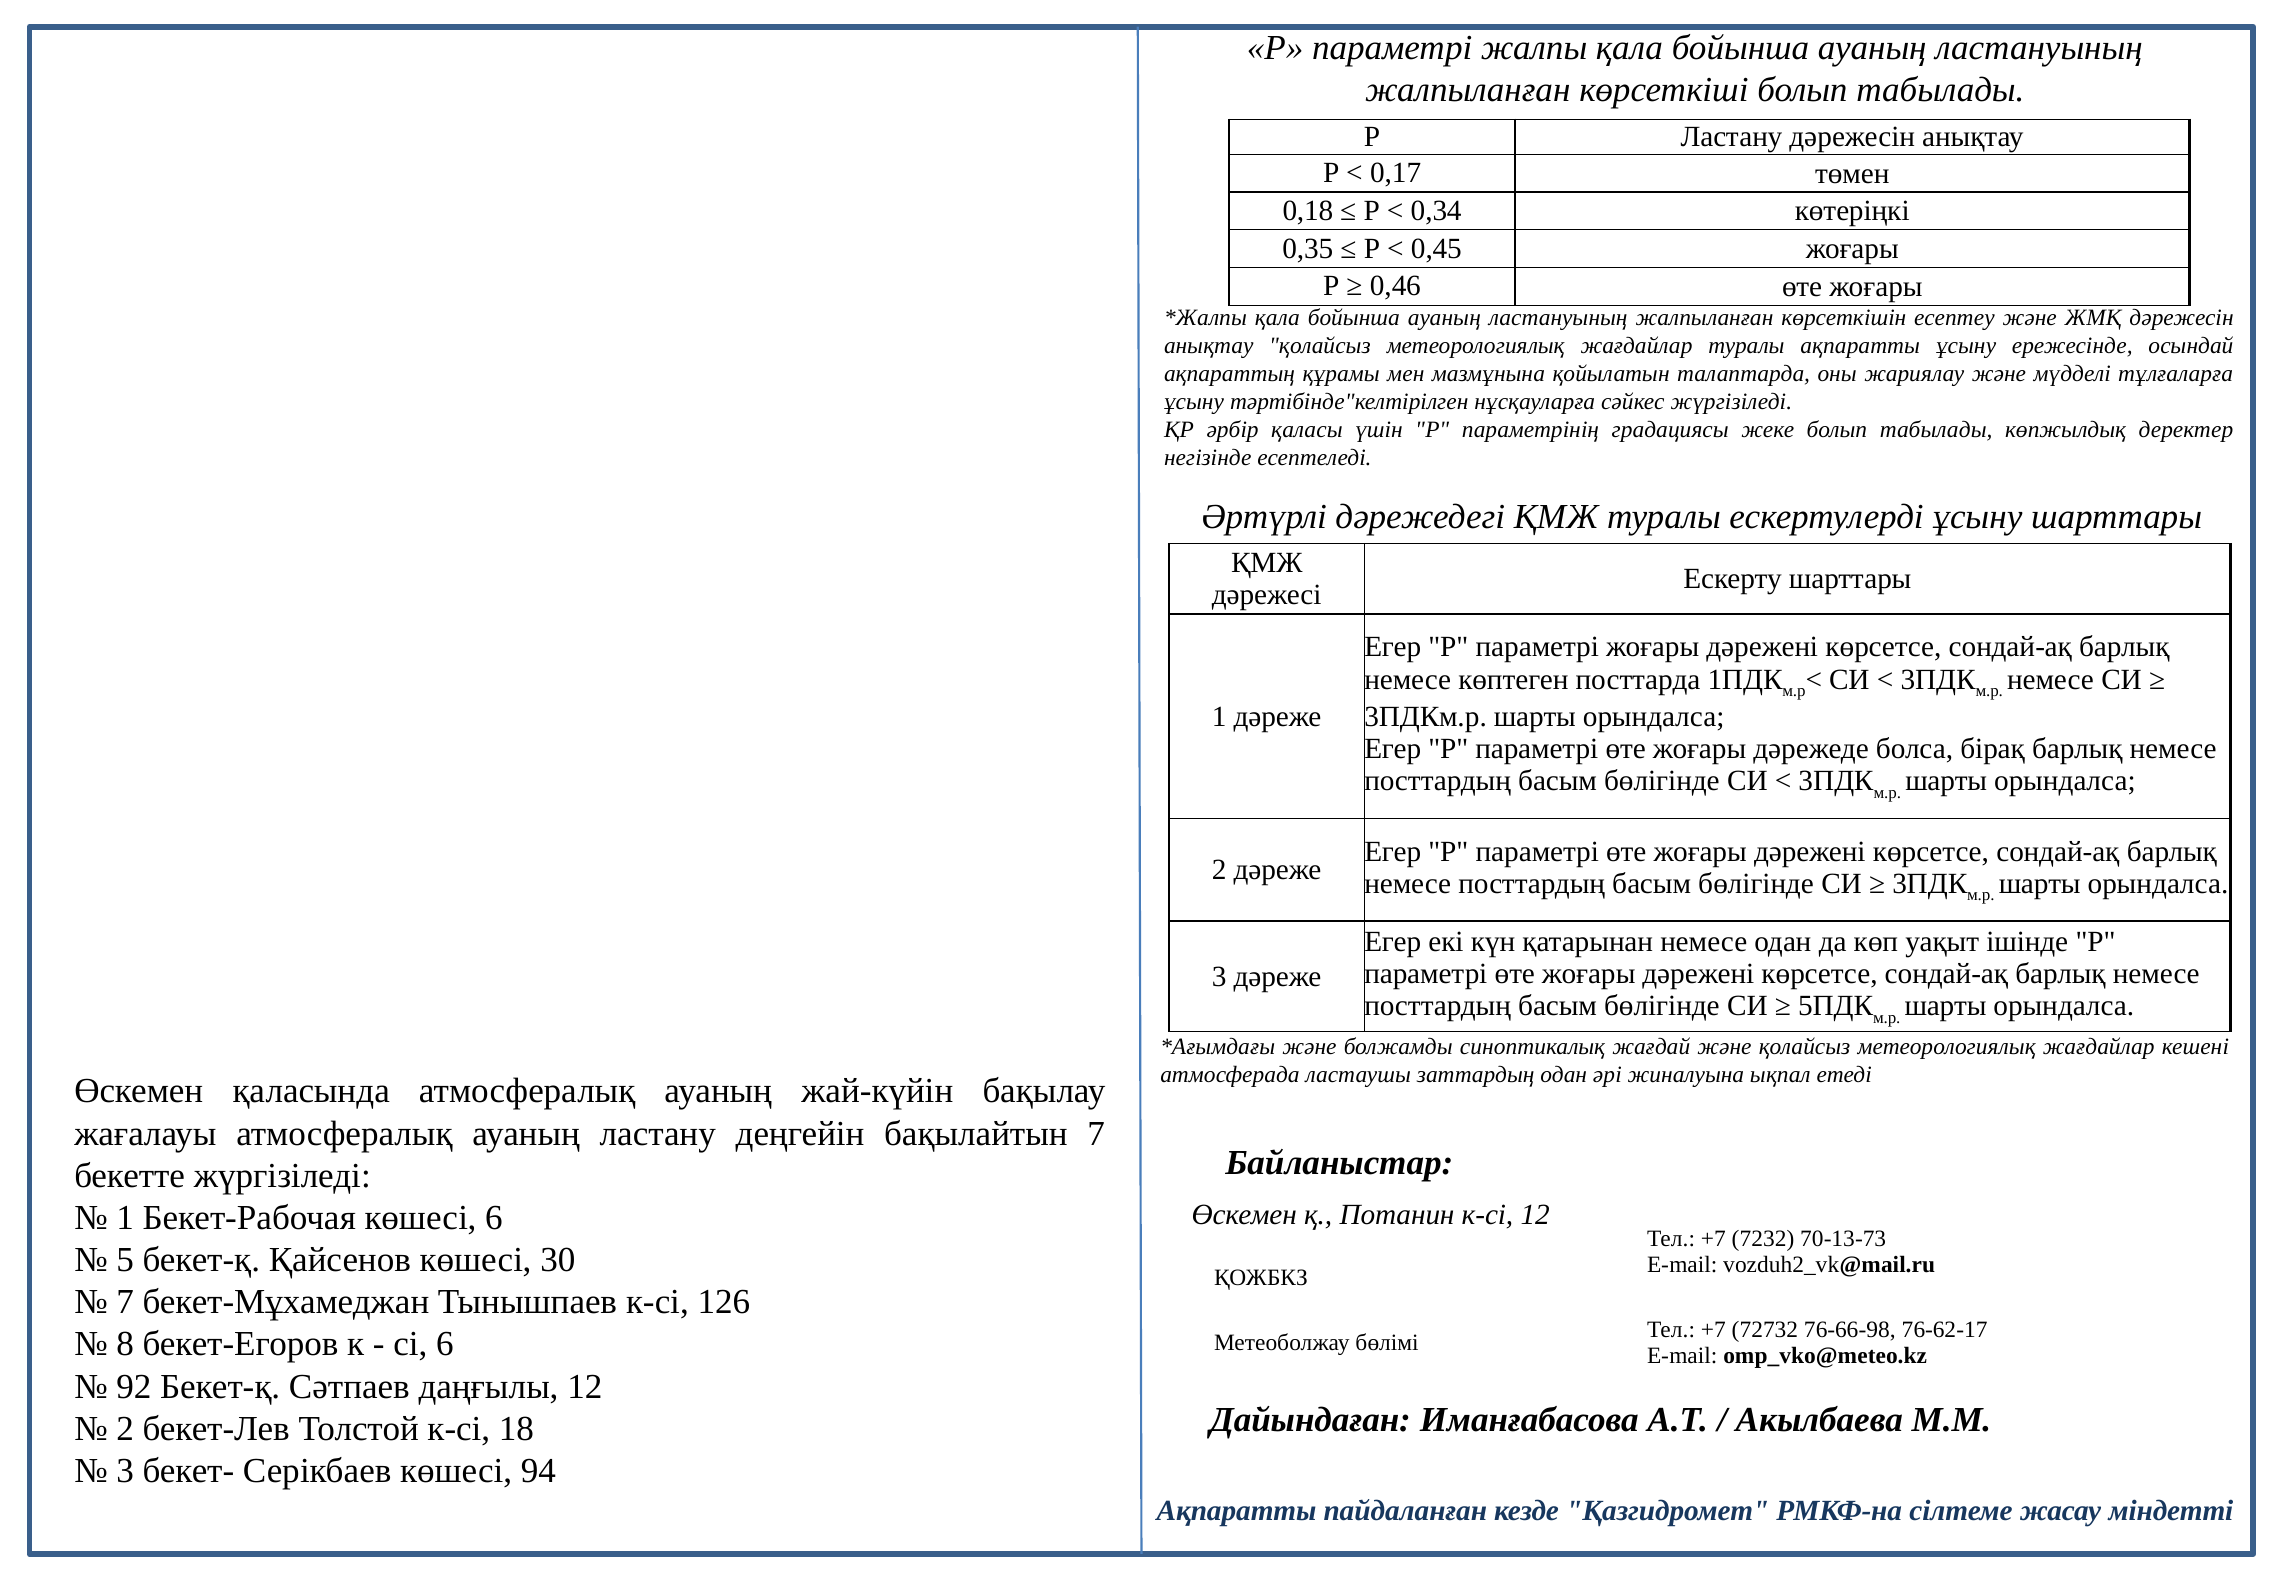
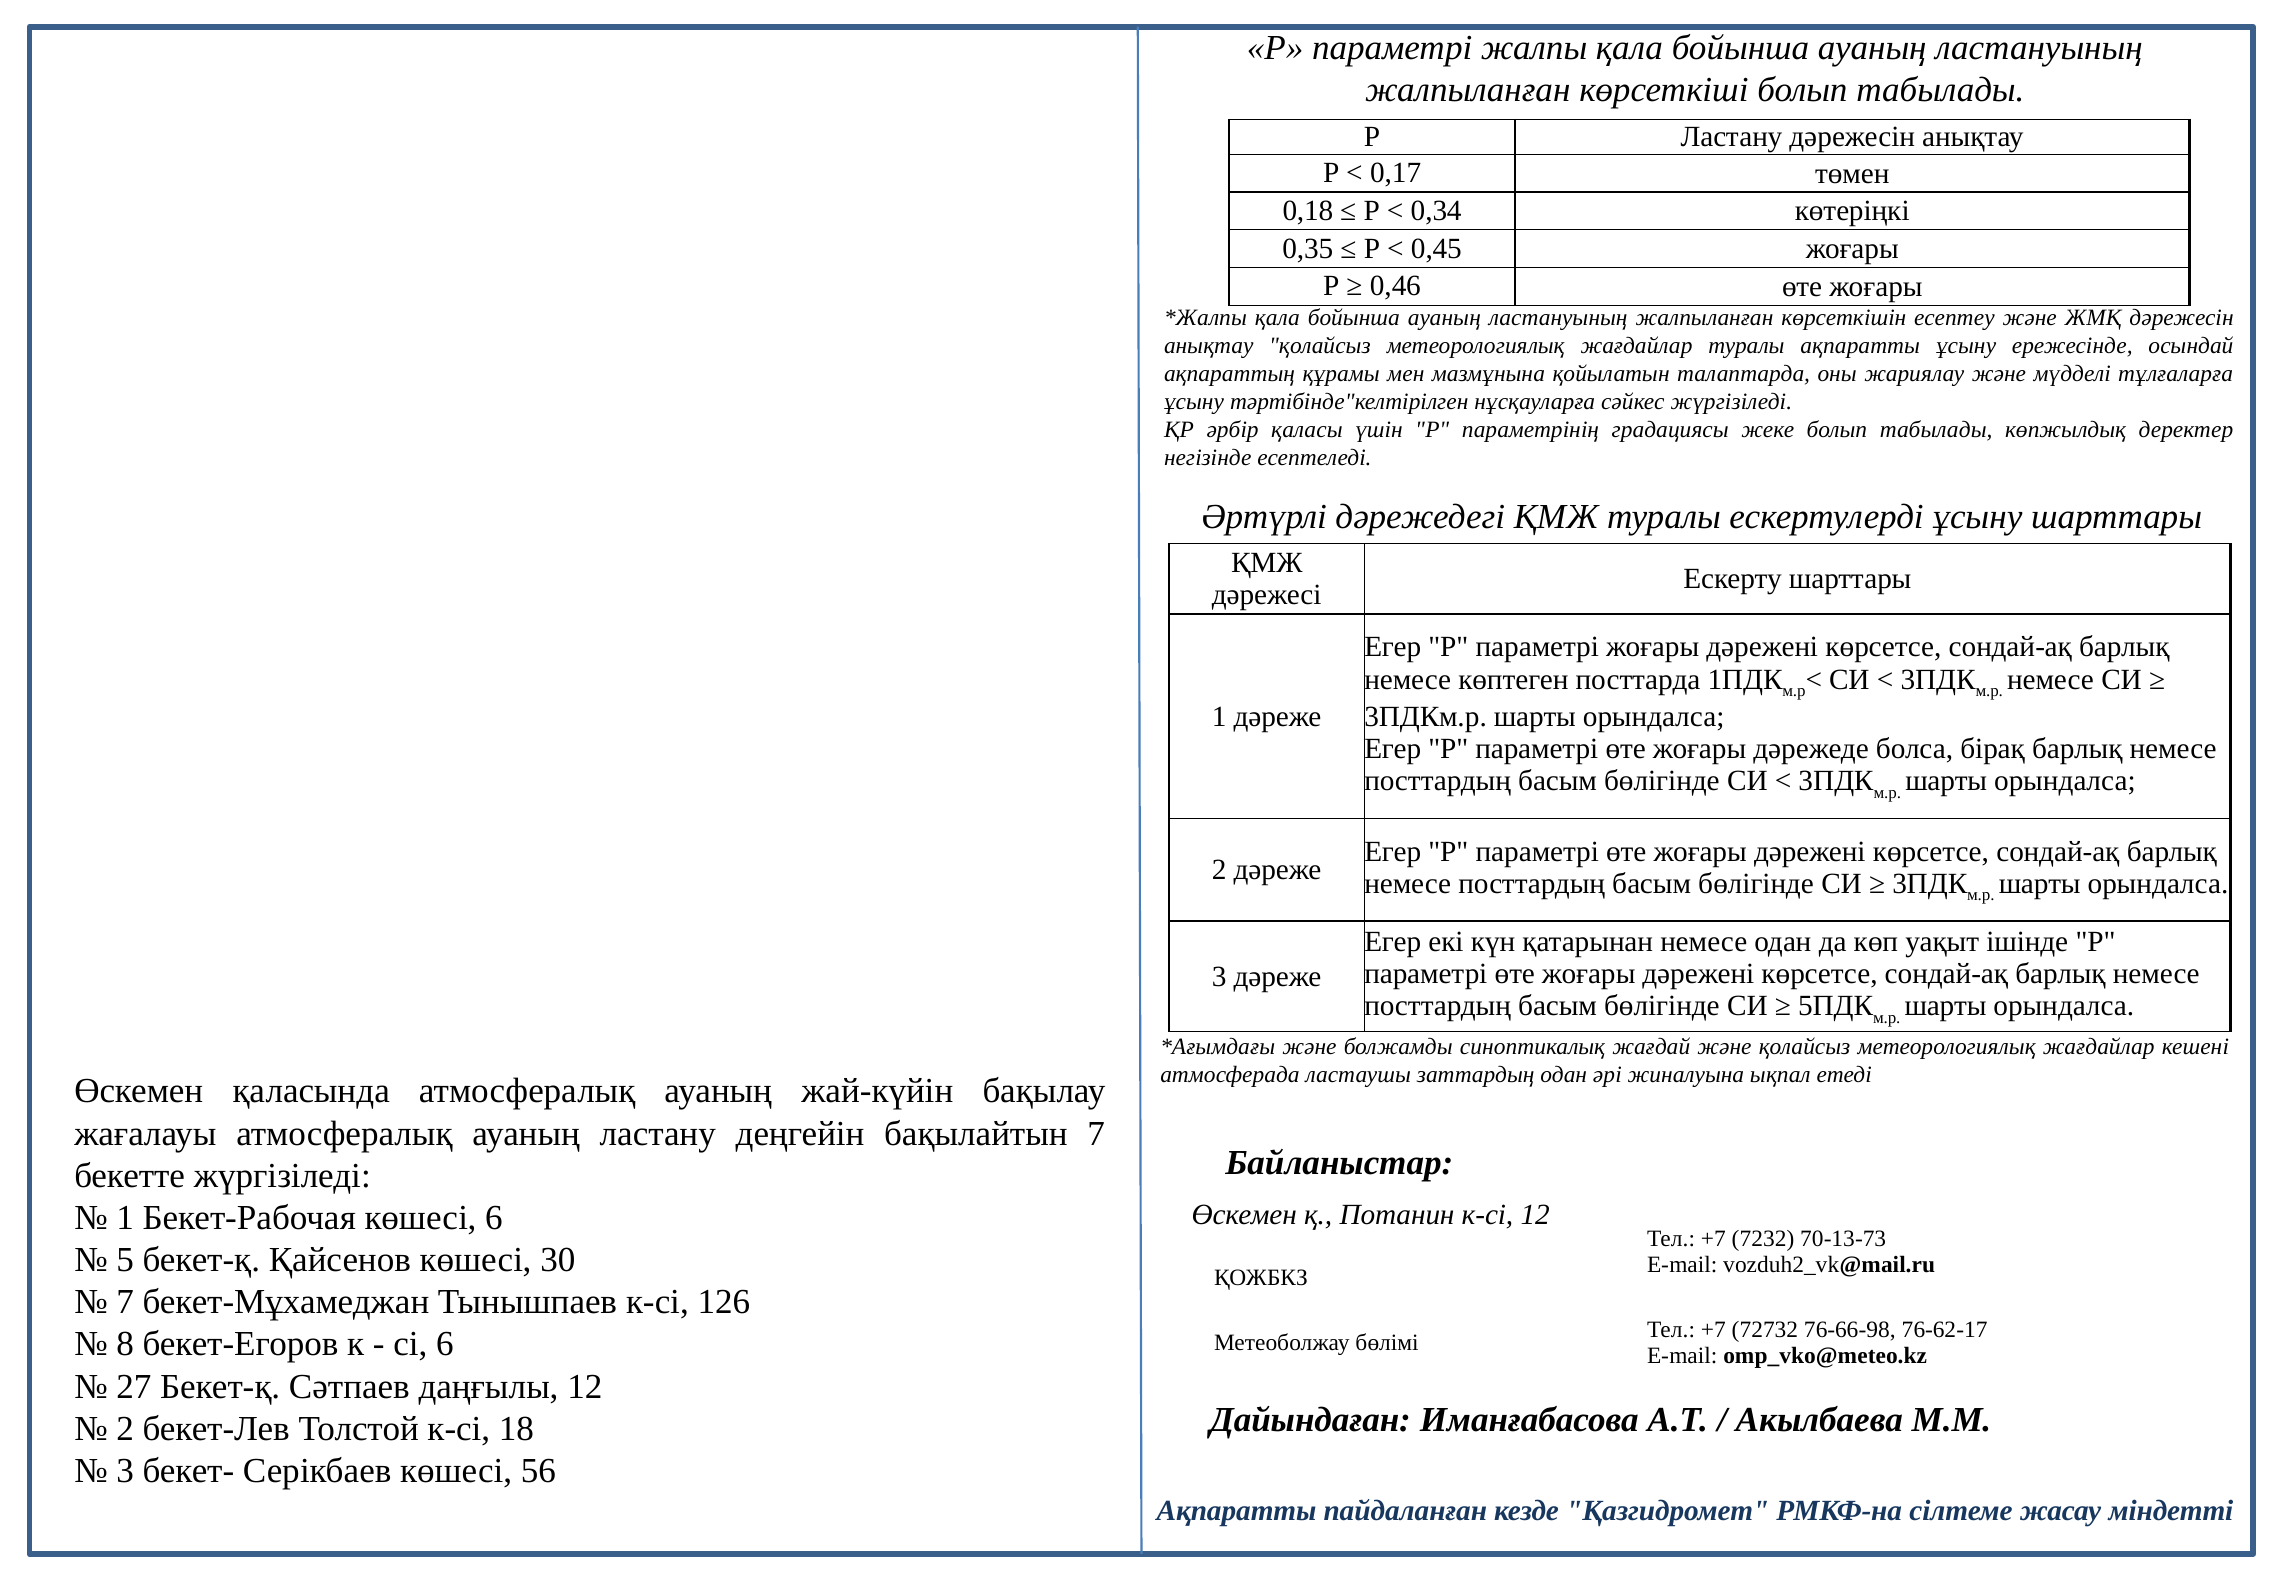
92: 92 -> 27 (134, 1386)
94: 94 -> 56 (538, 1470)
